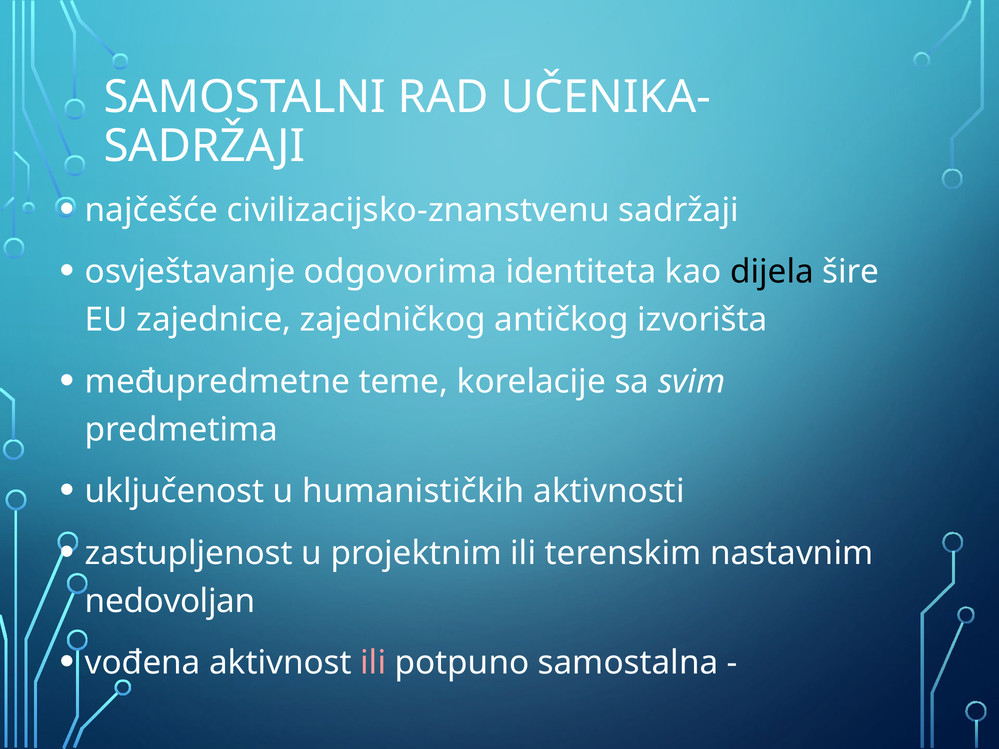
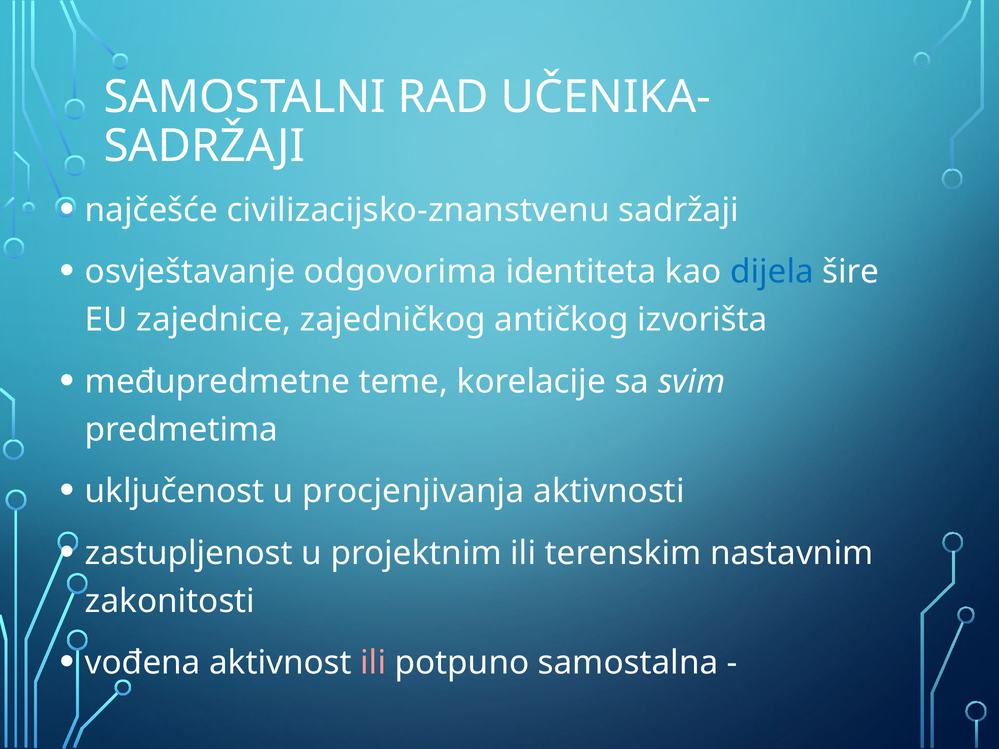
dijela colour: black -> blue (772, 272)
humanističkih: humanističkih -> procjenjivanja (413, 491)
nedovoljan: nedovoljan -> zakonitosti (170, 601)
